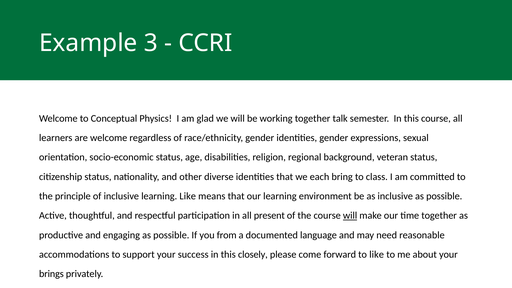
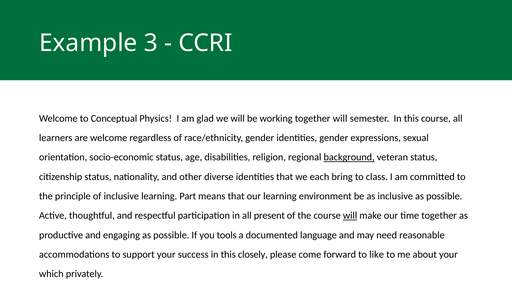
together talk: talk -> will (340, 118)
background underline: none -> present (349, 157)
learning Like: Like -> Part (188, 196)
from: from -> tools (227, 235)
brings: brings -> which (51, 274)
